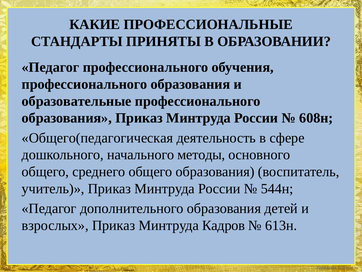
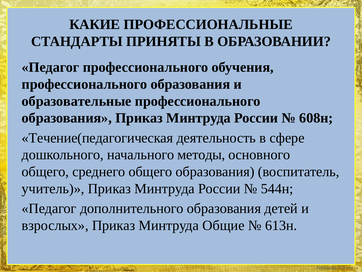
Общего(педагогическая: Общего(педагогическая -> Течение(педагогическая (97, 138)
Кадров: Кадров -> Общие (223, 225)
